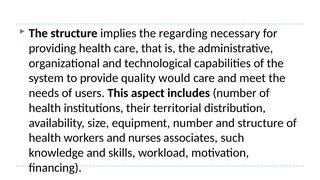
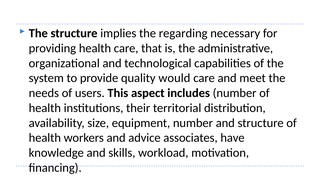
nurses: nurses -> advice (144, 138)
such: such -> have (233, 138)
